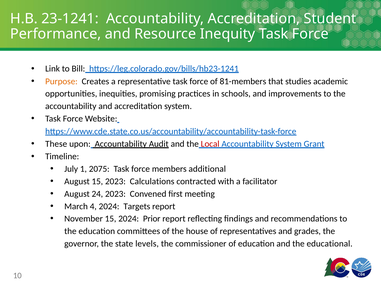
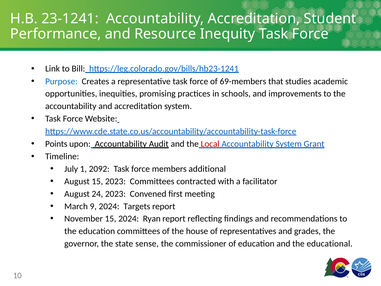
Purpose colour: orange -> blue (61, 81)
81-members: 81-members -> 69-members (243, 81)
These: These -> Points (56, 144)
2075: 2075 -> 2092 (99, 169)
2023 Calculations: Calculations -> Committees (152, 181)
4: 4 -> 9 (93, 206)
Prior: Prior -> Ryan (152, 219)
levels: levels -> sense (147, 243)
